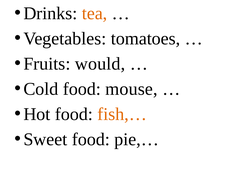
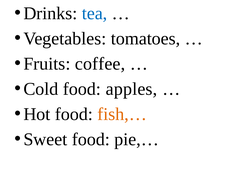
tea colour: orange -> blue (95, 13)
would: would -> coffee (100, 64)
mouse: mouse -> apples (131, 89)
